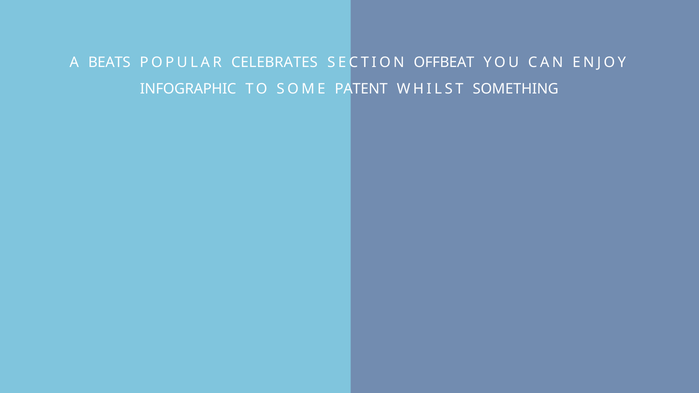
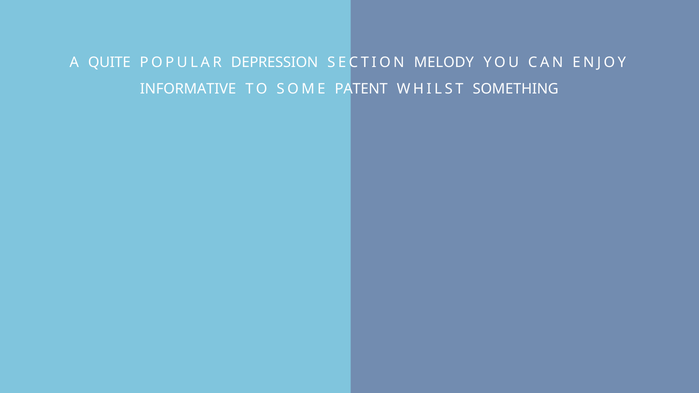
BEATS: BEATS -> QUITE (109, 63)
CELEBRATES: CELEBRATES -> DEPRESSION (275, 63)
OFFBEAT: OFFBEAT -> MELODY (444, 63)
INFOGRAPHIC: INFOGRAPHIC -> INFORMATIVE (188, 89)
